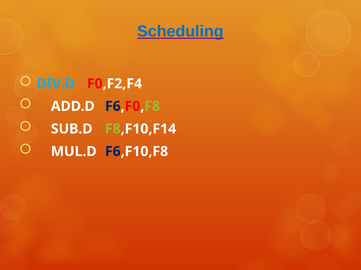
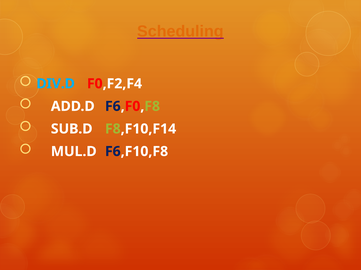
Scheduling colour: blue -> orange (180, 31)
